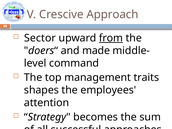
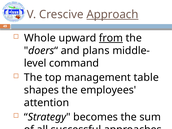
Approach underline: none -> present (112, 14)
Sector: Sector -> Whole (40, 38)
made: made -> plans (96, 51)
traits: traits -> table (146, 77)
